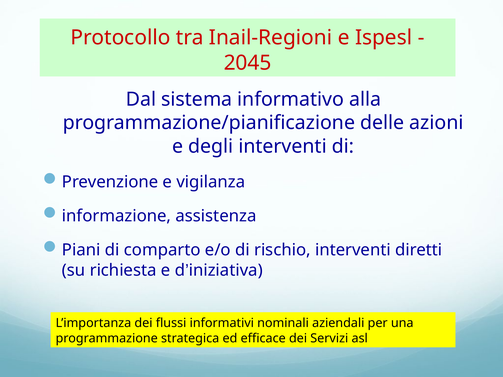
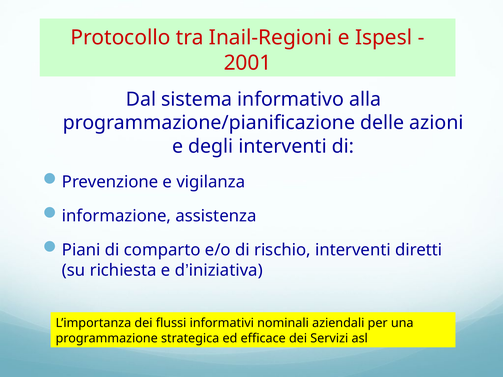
2045: 2045 -> 2001 (248, 63)
